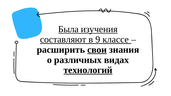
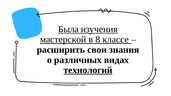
составляют: составляют -> мастерской (63, 39)
9: 9 -> 8 (98, 39)
свои underline: present -> none (97, 50)
